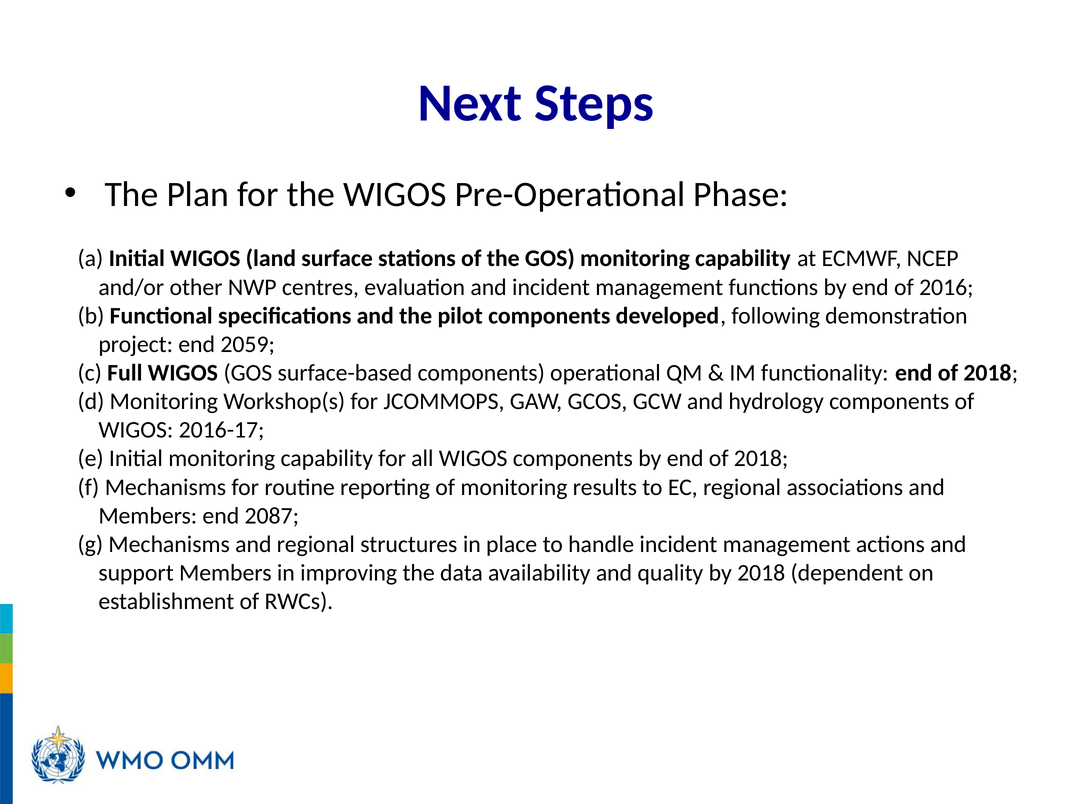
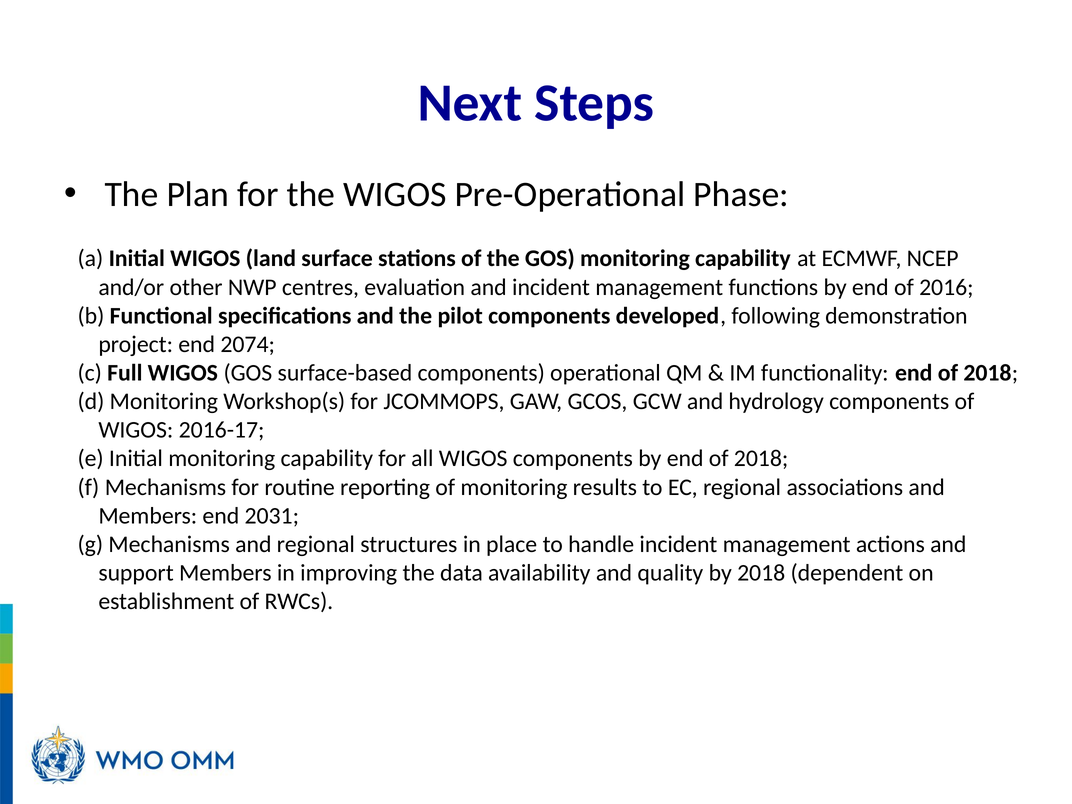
2059: 2059 -> 2074 (248, 344)
2087: 2087 -> 2031 (272, 516)
